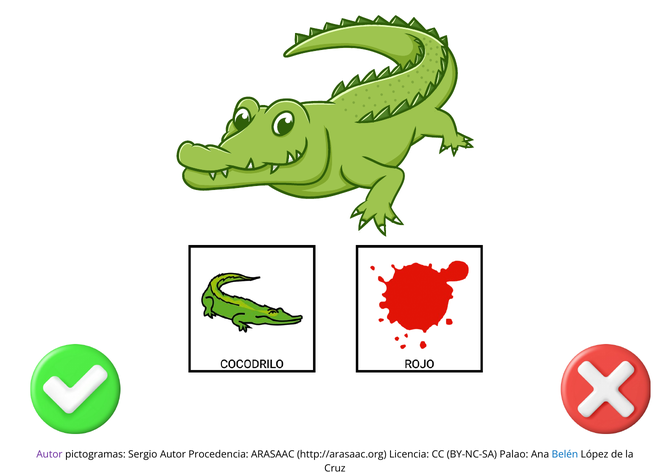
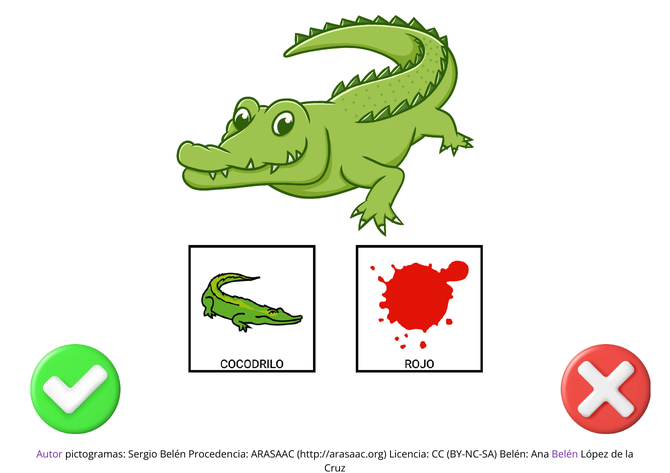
Sergio Autor: Autor -> Belén (173, 455)
BY-NC-SA Palao: Palao -> Belén (514, 455)
Belén colour: blue -> purple (565, 455)
